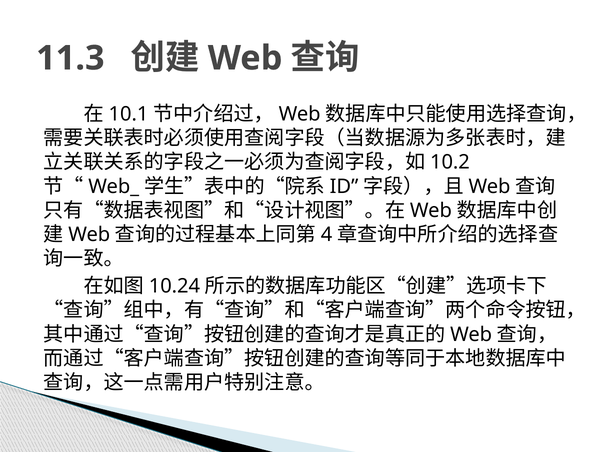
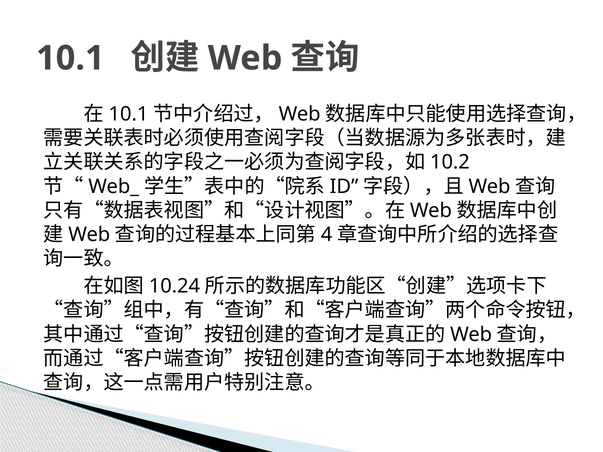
11.3: 11.3 -> 10.1 (70, 58)
